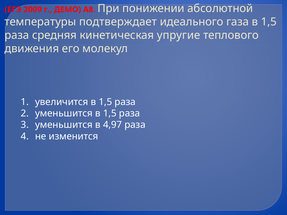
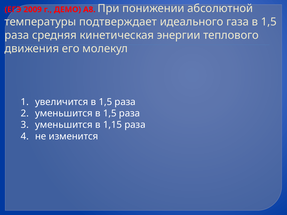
упругие: упругие -> энергии (179, 35)
4,97: 4,97 -> 1,15 (112, 125)
